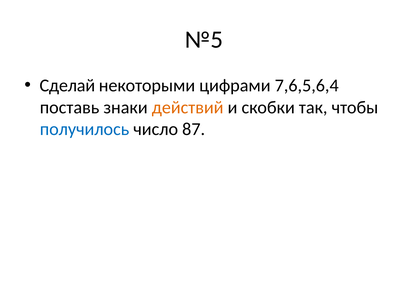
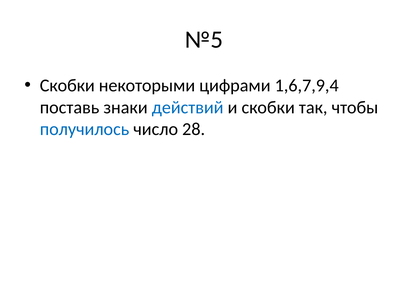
Сделай: Сделай -> Скобки (67, 86)
7,6,5,6,4: 7,6,5,6,4 -> 1,6,7,9,4 (307, 86)
действий colour: orange -> blue (188, 107)
87: 87 -> 28 (194, 129)
